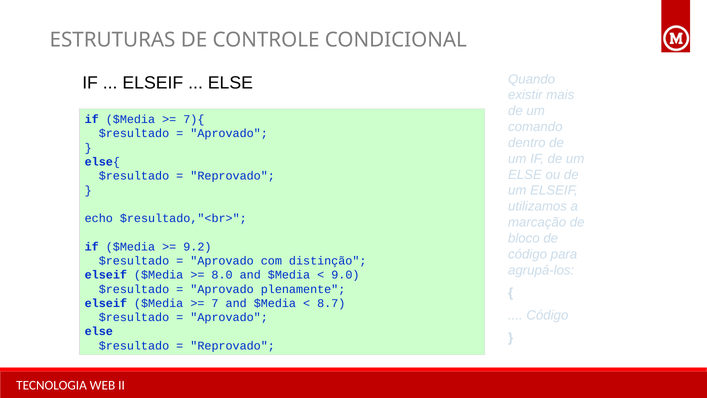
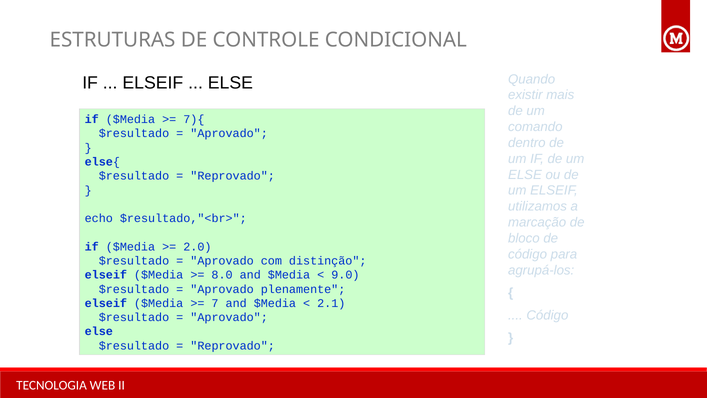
9.2: 9.2 -> 2.0 (197, 247)
8.7: 8.7 -> 2.1 (331, 303)
